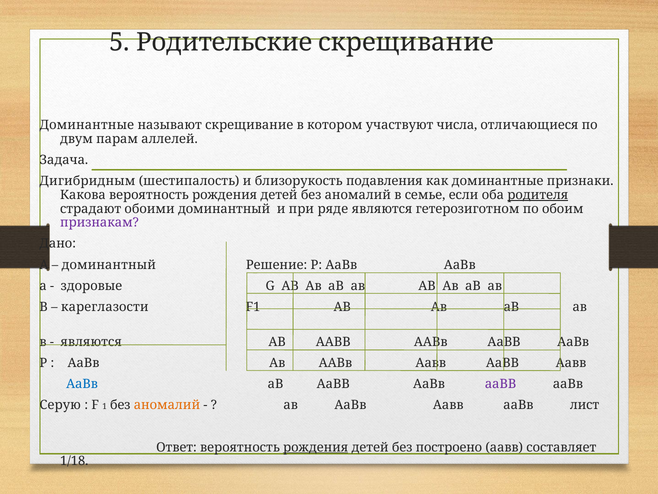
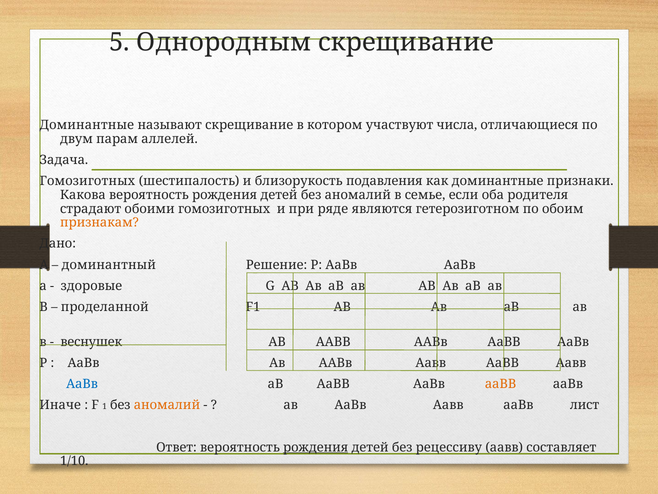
Родительские: Родительские -> Однородным (224, 42)
Дигибридным: Дигибридным -> Гомозиготных (87, 181)
родителя underline: present -> none (538, 195)
обоими доминантный: доминантный -> гомозиготных (224, 209)
признакам colour: purple -> orange (99, 222)
кареглазости: кареглазости -> проделанной (105, 307)
являются: являются -> веснушек (91, 342)
ааВВ colour: purple -> orange (501, 384)
Серую: Серую -> Иначе (60, 405)
построено: построено -> рецессиву (449, 447)
1/18: 1/18 -> 1/10 (74, 461)
